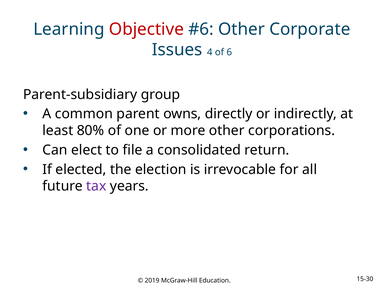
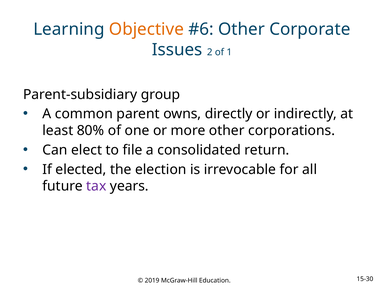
Objective colour: red -> orange (146, 29)
4: 4 -> 2 (210, 52)
6: 6 -> 1 (229, 52)
